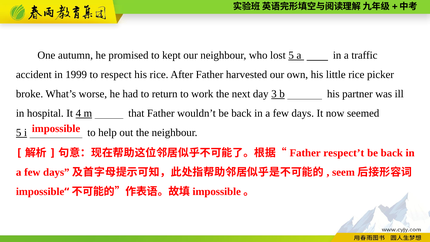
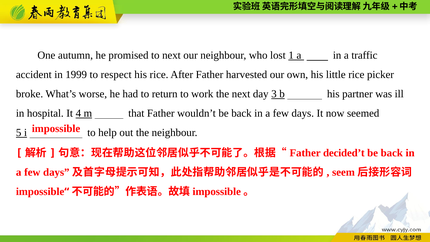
to kept: kept -> next (171, 55)
lost 5: 5 -> 1 (291, 55)
respect’t: respect’t -> decided’t (344, 153)
